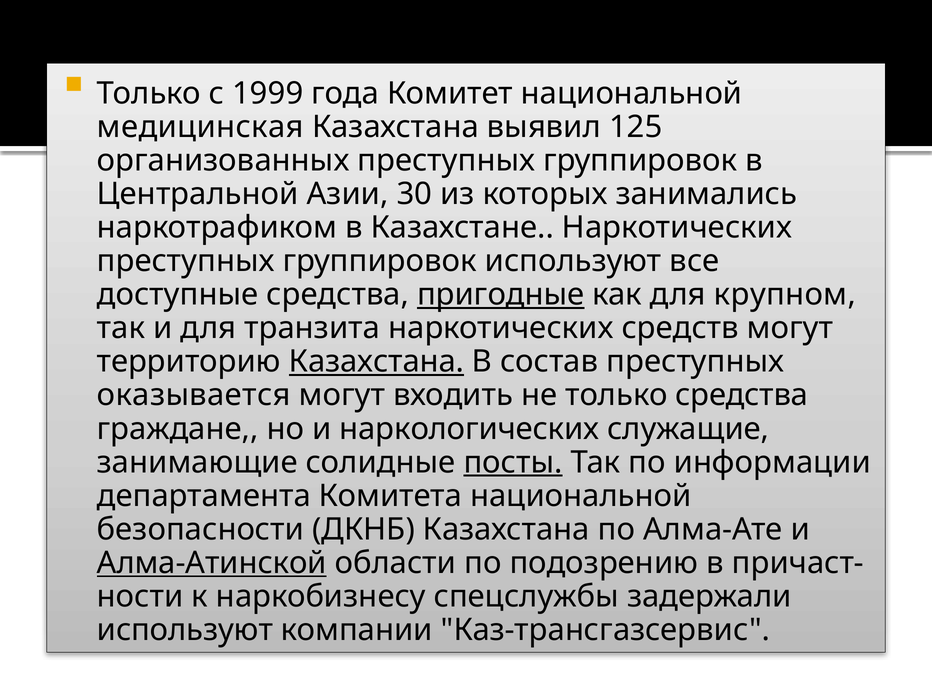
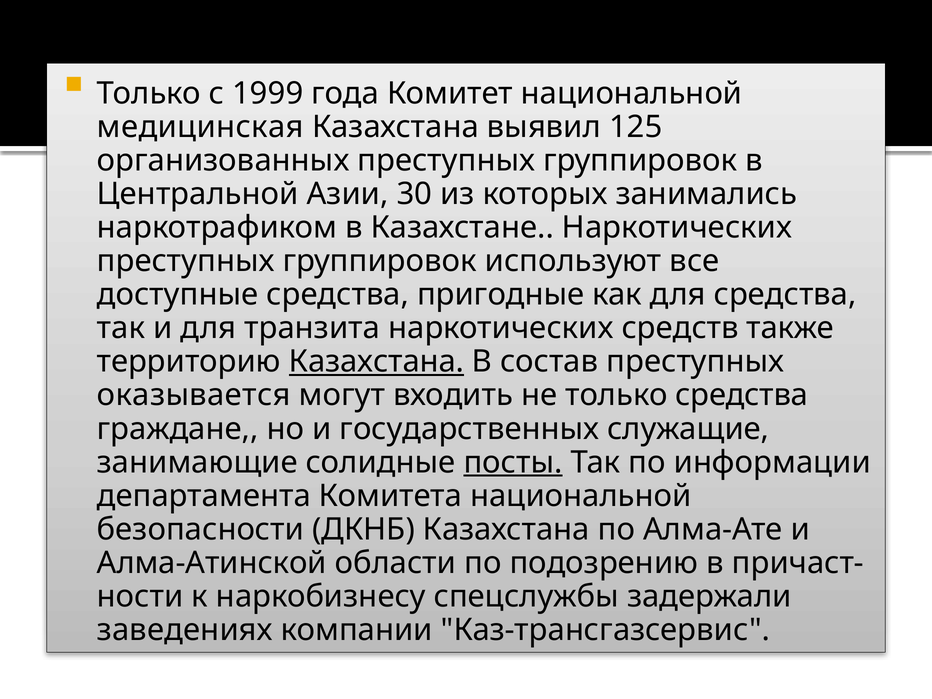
пригодные underline: present -> none (501, 295)
для крупном: крупном -> средства (785, 295)
средств могут: могут -> также (790, 328)
наркологических: наркологических -> государственных (469, 429)
Алма-Атинской underline: present -> none (212, 563)
используют: используют -> заведениях (185, 630)
